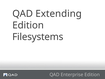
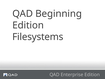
Extending: Extending -> Beginning (59, 14)
